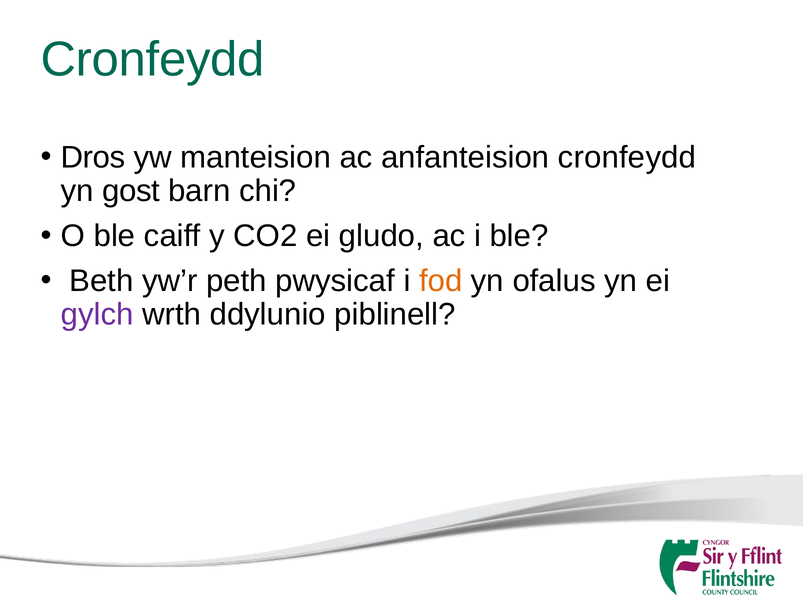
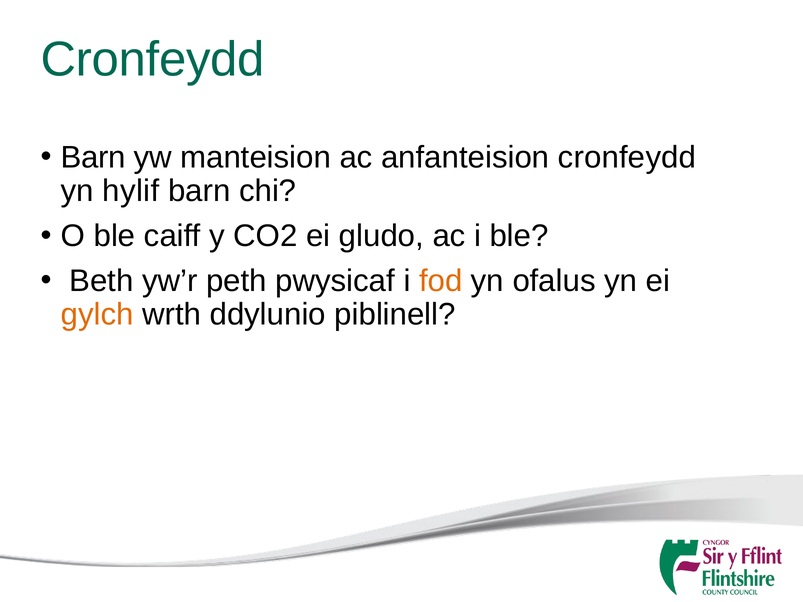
Dros: Dros -> Barn (93, 157)
gost: gost -> hylif (131, 191)
gylch colour: purple -> orange (97, 315)
